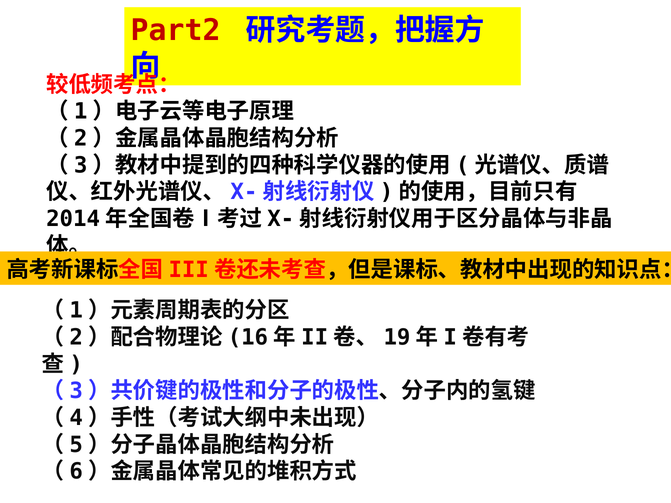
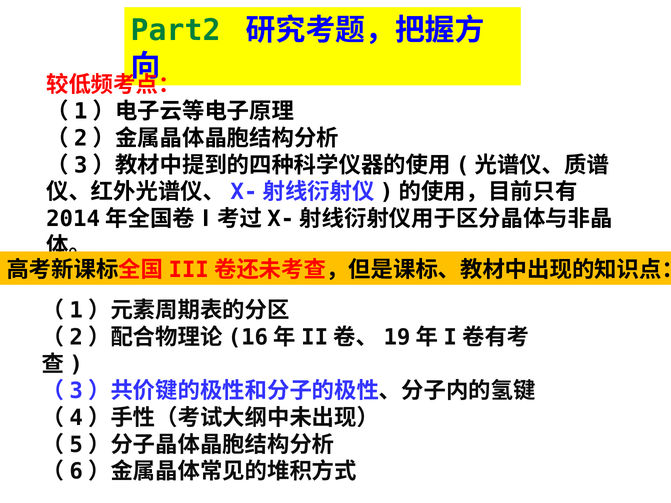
Part2 colour: red -> green (176, 30)
